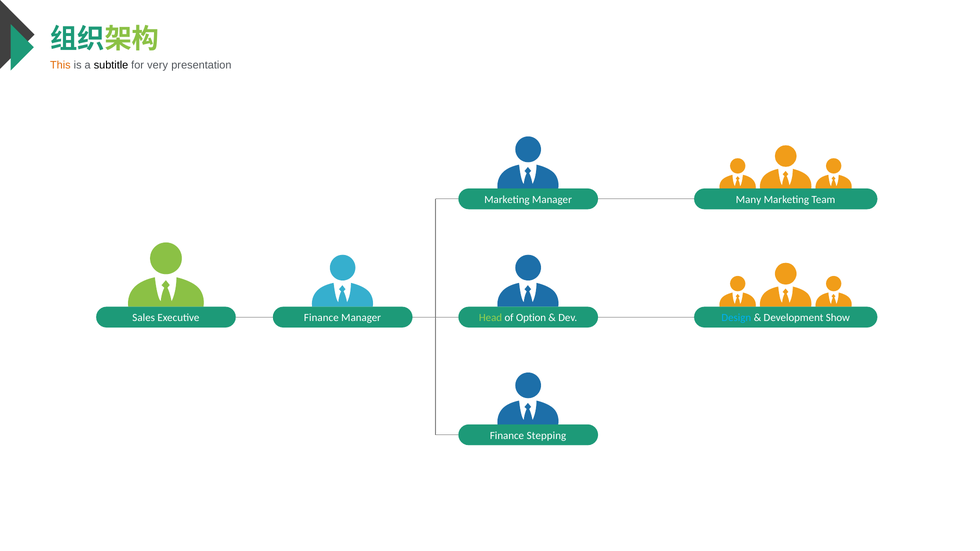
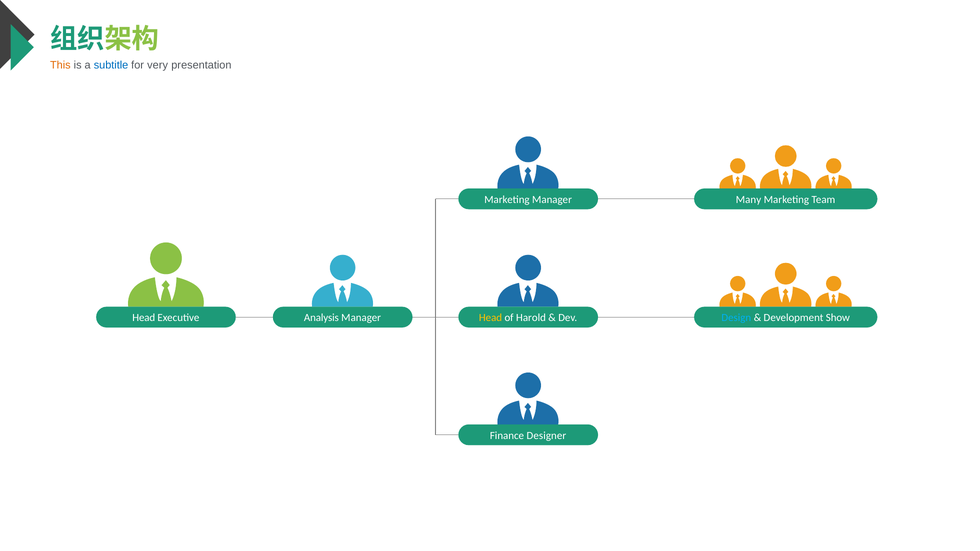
subtitle colour: black -> blue (111, 65)
Sales: Sales -> Head (144, 318)
Executive Finance: Finance -> Analysis (321, 318)
Head colour: light green -> yellow (491, 318)
Option: Option -> Harold (531, 318)
Stepping: Stepping -> Designer (546, 436)
